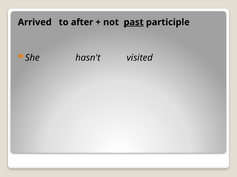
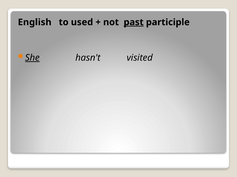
Arrived: Arrived -> English (35, 22)
after: after -> used (82, 22)
She underline: none -> present (32, 58)
